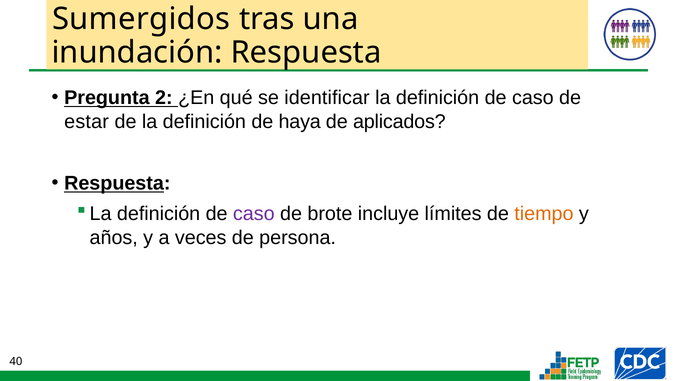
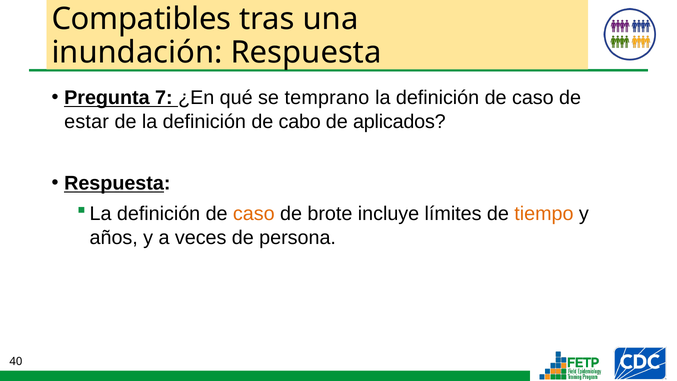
Sumergidos: Sumergidos -> Compatibles (141, 19)
2: 2 -> 7 (164, 98)
identificar: identificar -> temprano (327, 98)
haya: haya -> cabo (300, 122)
caso colour: purple -> orange (254, 214)
